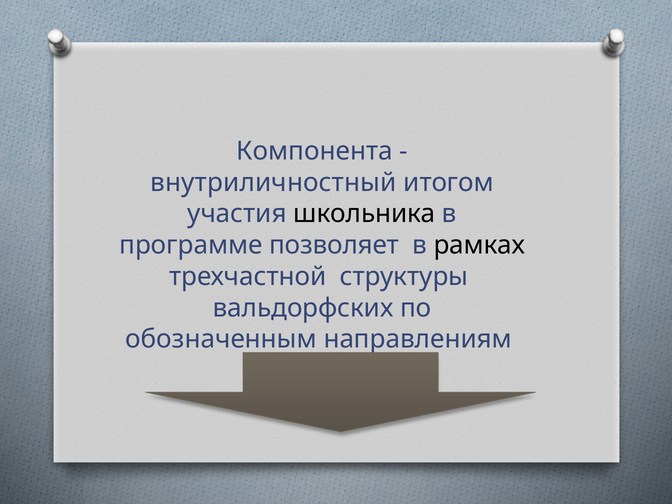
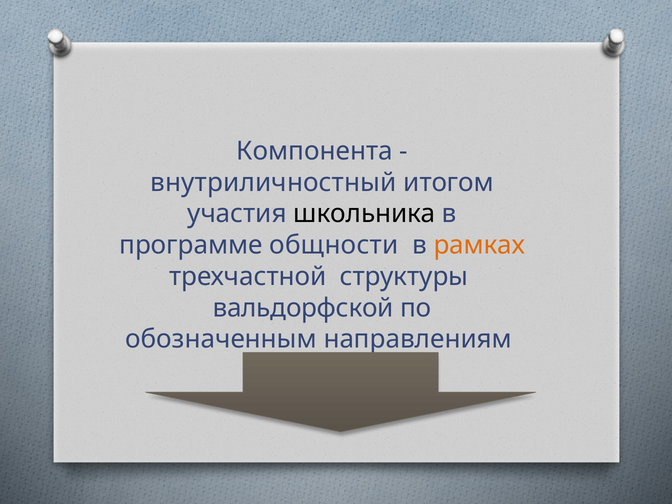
позволяет: позволяет -> общности (334, 245)
рамках colour: black -> orange (479, 245)
вальдорфских: вальдорфских -> вальдорфской (303, 308)
